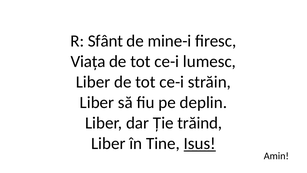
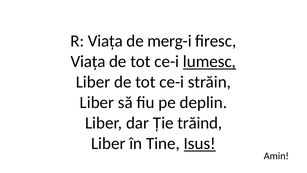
R Sfânt: Sfânt -> Viața (105, 41)
mine-i: mine-i -> merg-i (170, 41)
lumesc underline: none -> present (209, 61)
